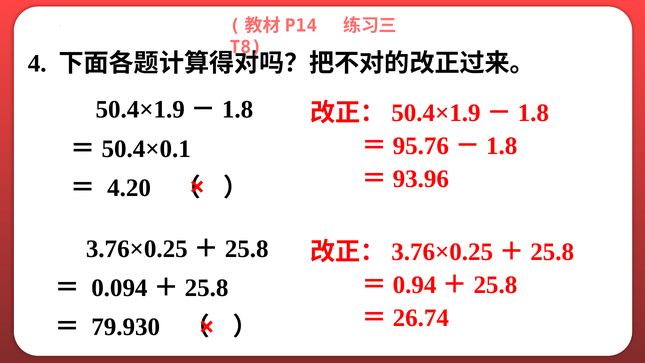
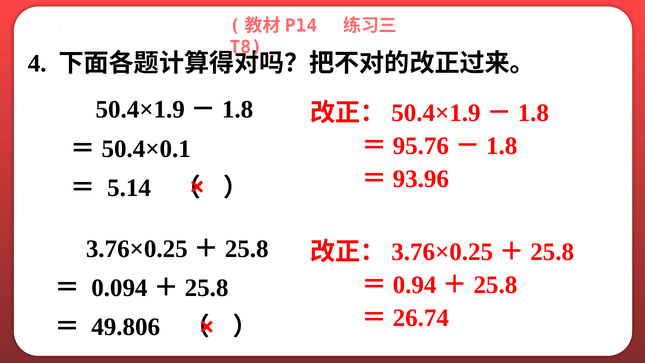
4.20: 4.20 -> 5.14 (129, 188)
79.930: 79.930 -> 49.806 (126, 327)
